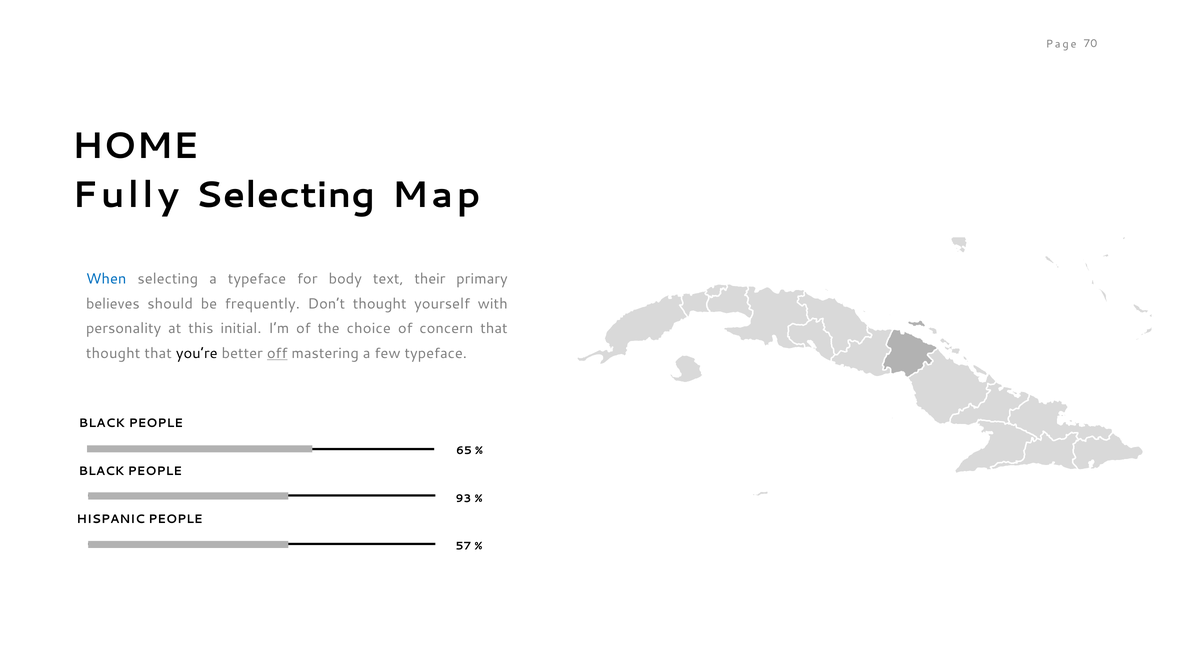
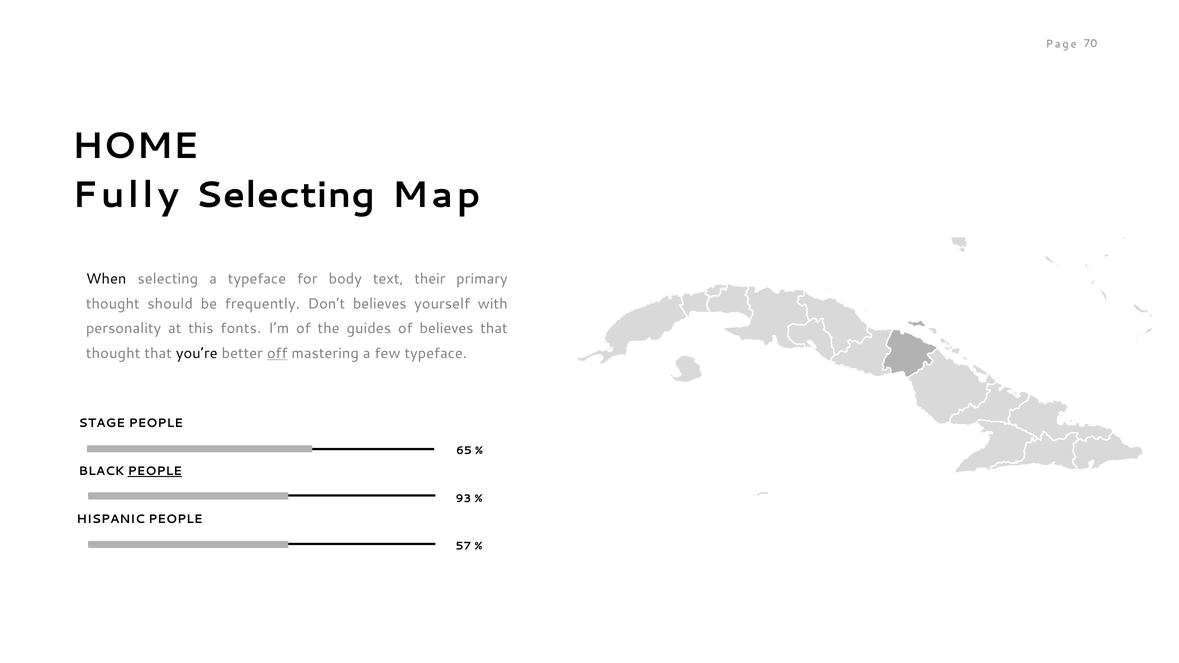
When colour: blue -> black (106, 279)
believes: believes -> thought (113, 304)
Don’t thought: thought -> believes (380, 304)
initial: initial -> fonts (241, 329)
choice: choice -> guides (369, 329)
of concern: concern -> believes (446, 329)
BLACK: BLACK -> STAGE (102, 424)
PEOPLE underline: none -> present (155, 471)
